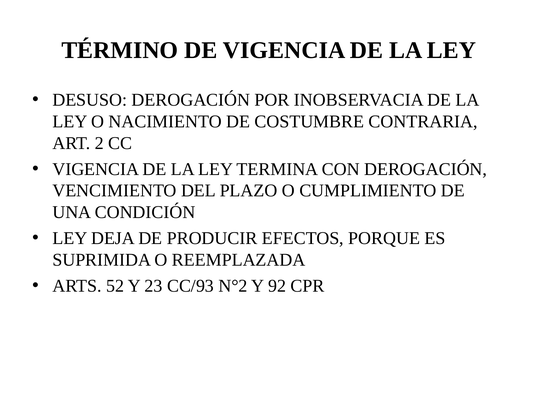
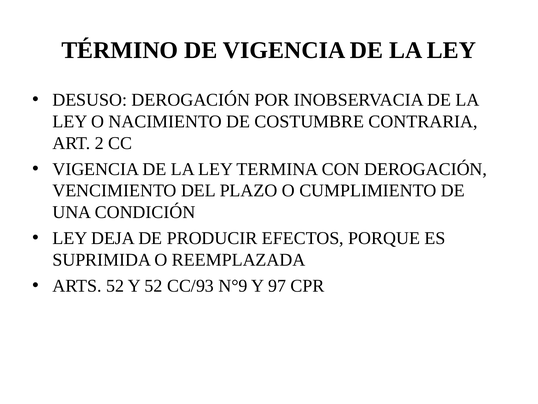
Y 23: 23 -> 52 (154, 286)
N°2: N°2 -> N°9 (233, 286)
92: 92 -> 97 (277, 286)
